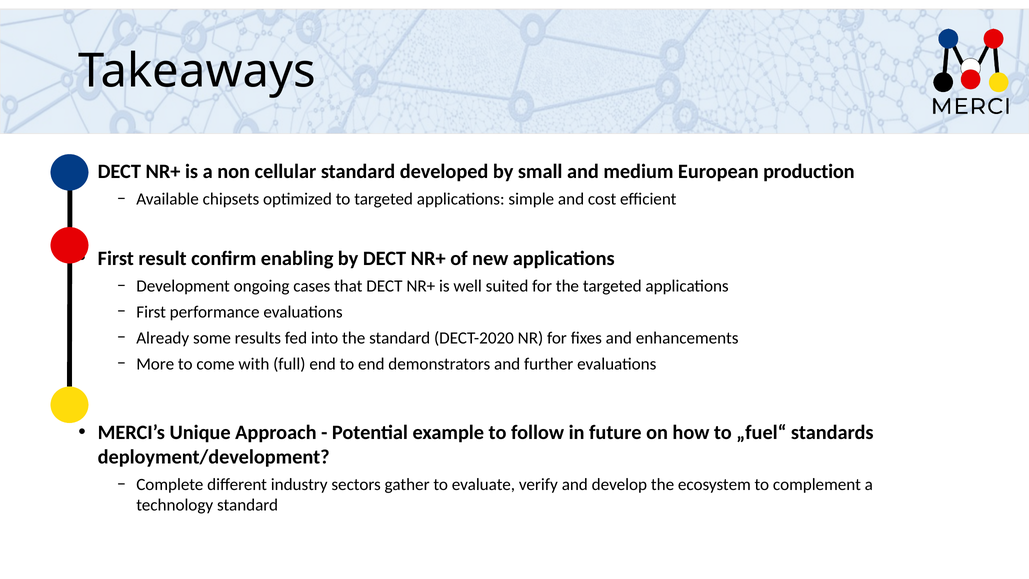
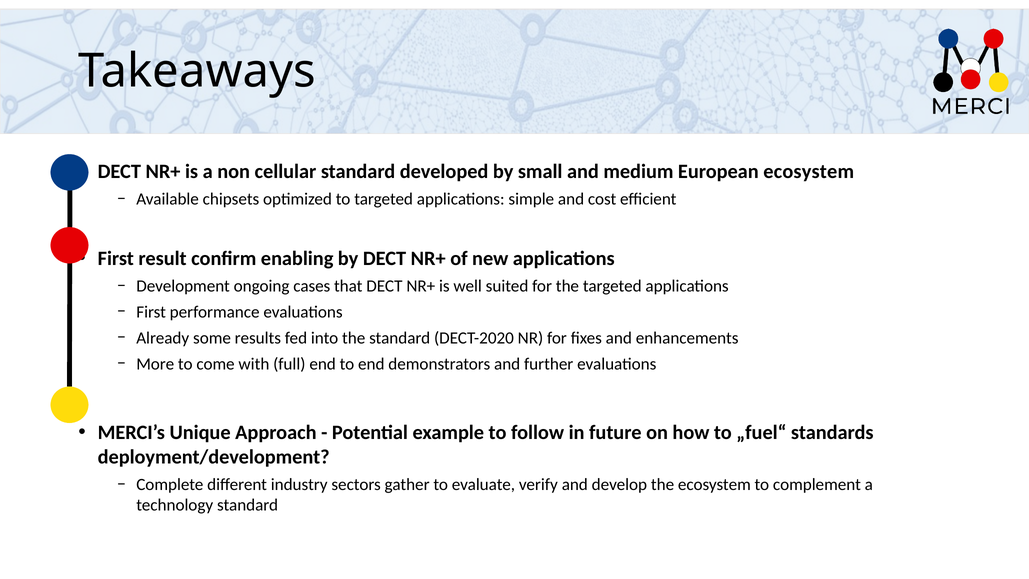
European production: production -> ecosystem (809, 172)
